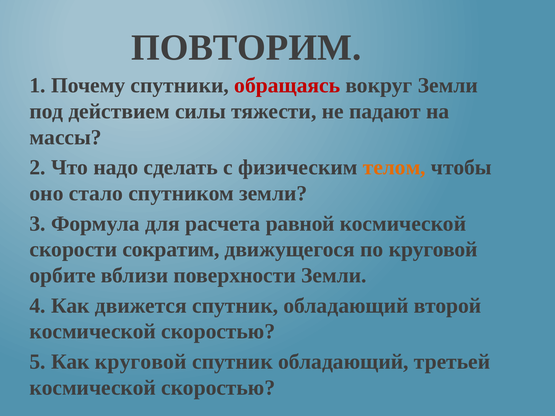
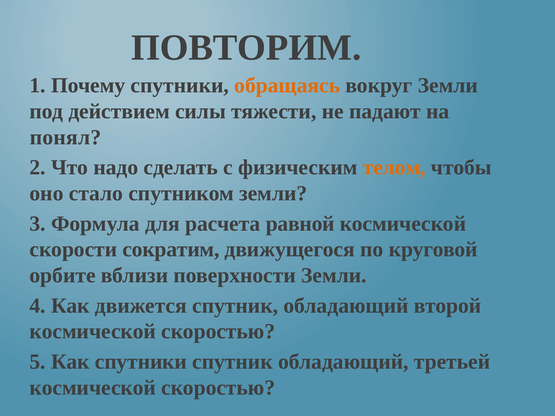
обращаясь colour: red -> orange (287, 86)
массы: массы -> понял (66, 137)
Как круговой: круговой -> спутники (141, 362)
